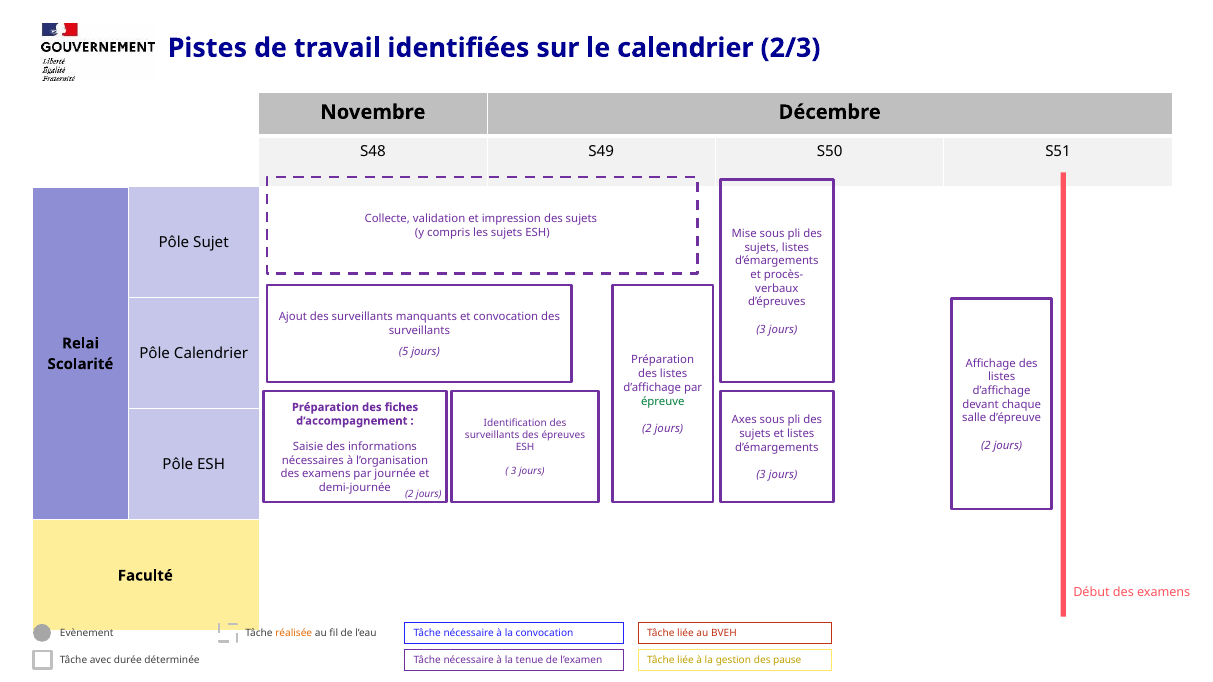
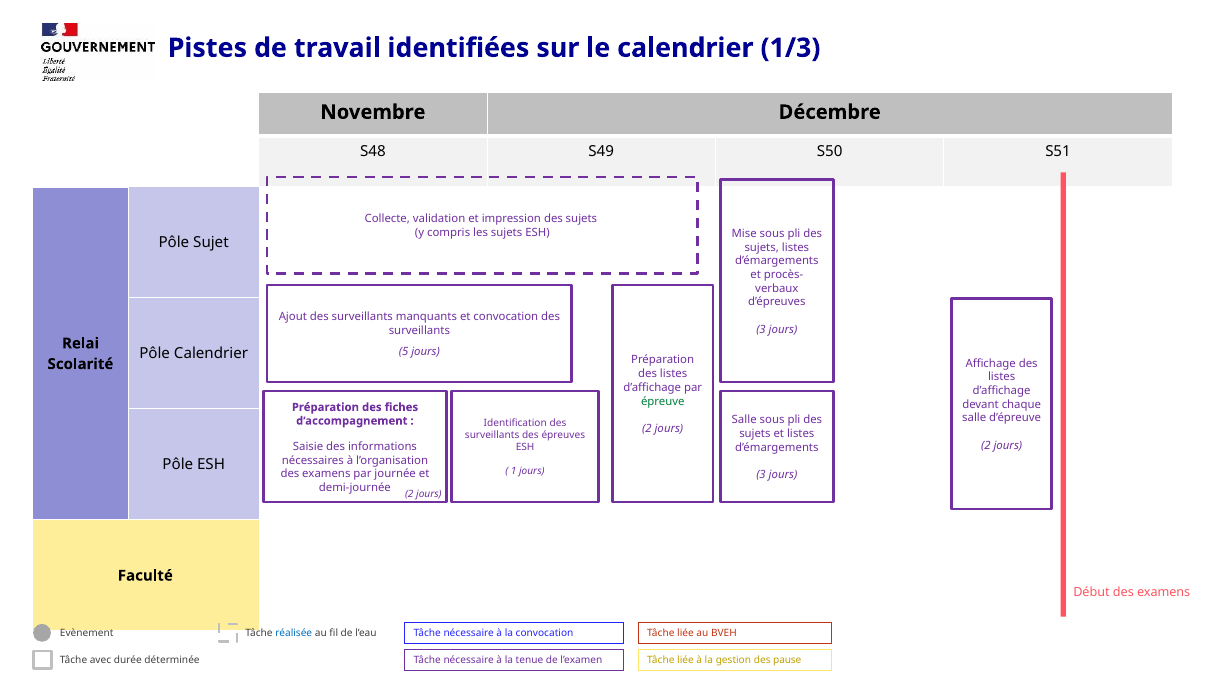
2/3: 2/3 -> 1/3 (790, 48)
Axes: Axes -> Salle (744, 420)
3: 3 -> 1 (514, 472)
réalisée colour: orange -> blue (294, 634)
